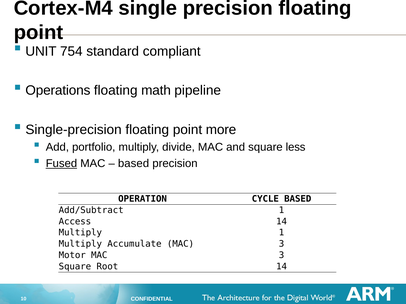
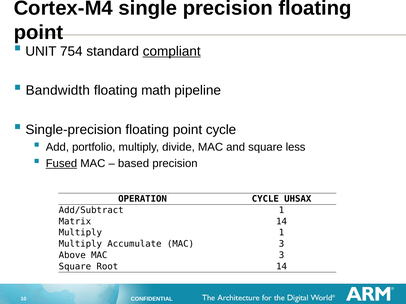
compliant underline: none -> present (172, 51)
Operations: Operations -> Bandwidth (58, 91)
point more: more -> cycle (221, 130)
CYCLE BASED: BASED -> UHSAX (298, 199)
Access: Access -> Matrix (75, 222)
Motor: Motor -> Above (72, 256)
